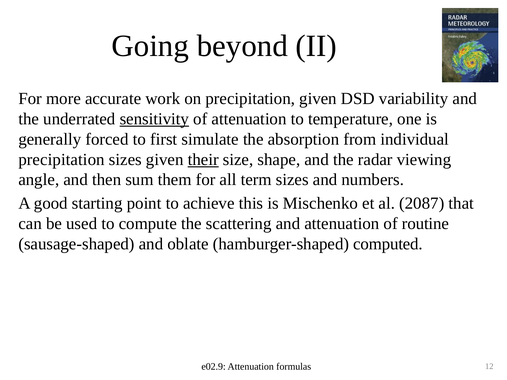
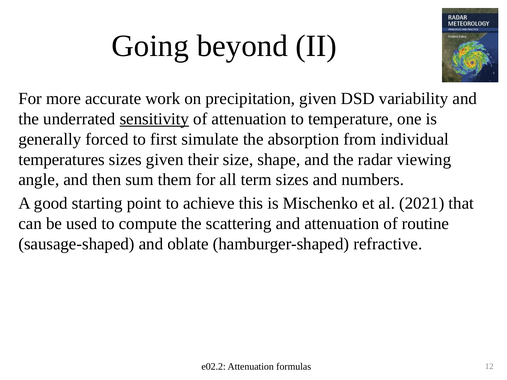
precipitation: precipitation -> temperatures (62, 160)
their underline: present -> none (203, 160)
2087: 2087 -> 2021 (422, 203)
computed: computed -> refractive (388, 244)
e02.9: e02.9 -> e02.2 (214, 367)
